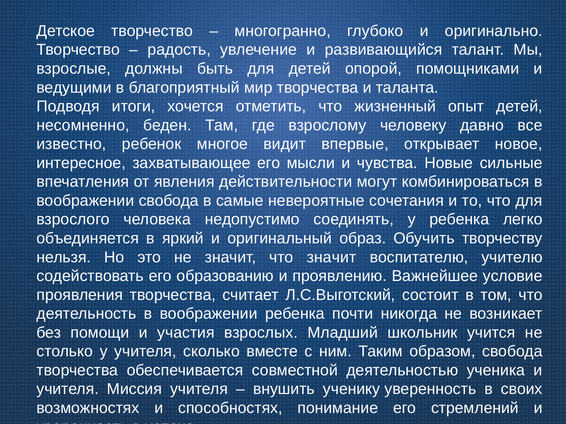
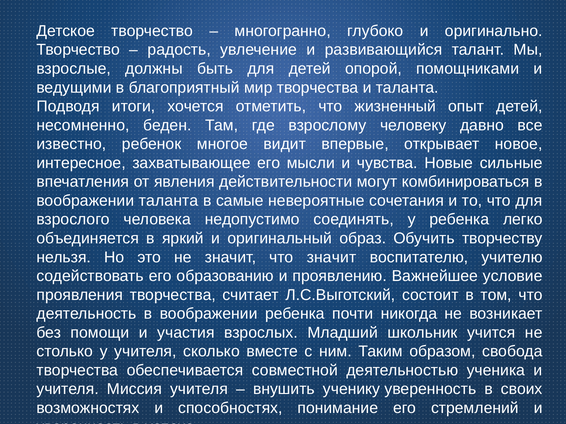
воображении свобода: свобода -> таланта (169, 201)
